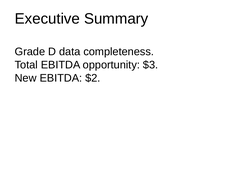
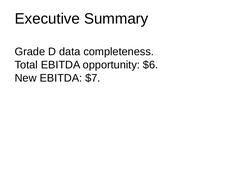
$3: $3 -> $6 (151, 65)
$2: $2 -> $7 (93, 78)
